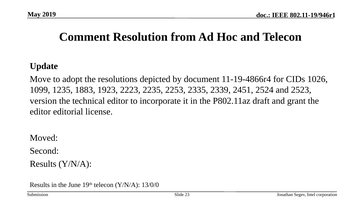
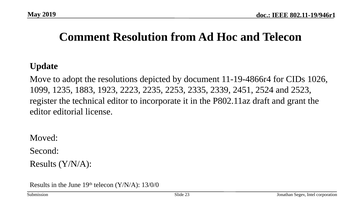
version: version -> register (43, 101)
